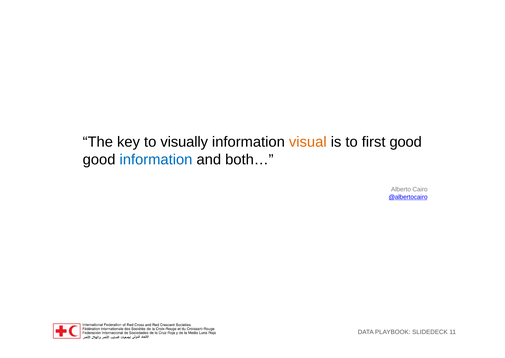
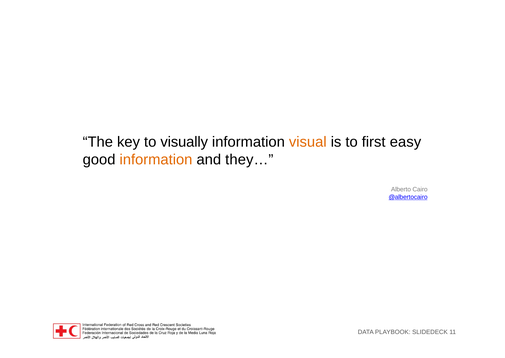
first good: good -> easy (406, 142)
information colour: blue -> orange (156, 159)
both…: both… -> they… (249, 159)
